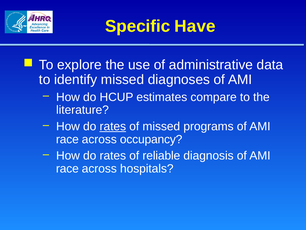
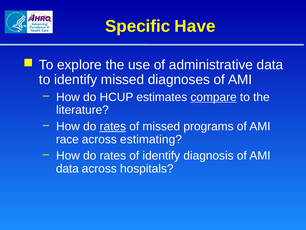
compare underline: none -> present (214, 97)
occupancy: occupancy -> estimating (151, 139)
of reliable: reliable -> identify (161, 155)
race: race -> data (67, 168)
